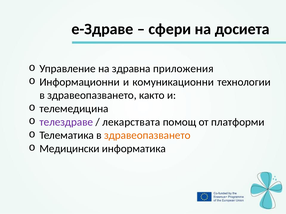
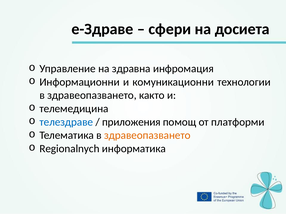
приложения: приложения -> инфромация (183, 69)
телездраве colour: purple -> blue (66, 122)
лекарствата: лекарствата -> приложения (131, 122)
Медицински: Медицински -> Regionalnych (69, 149)
